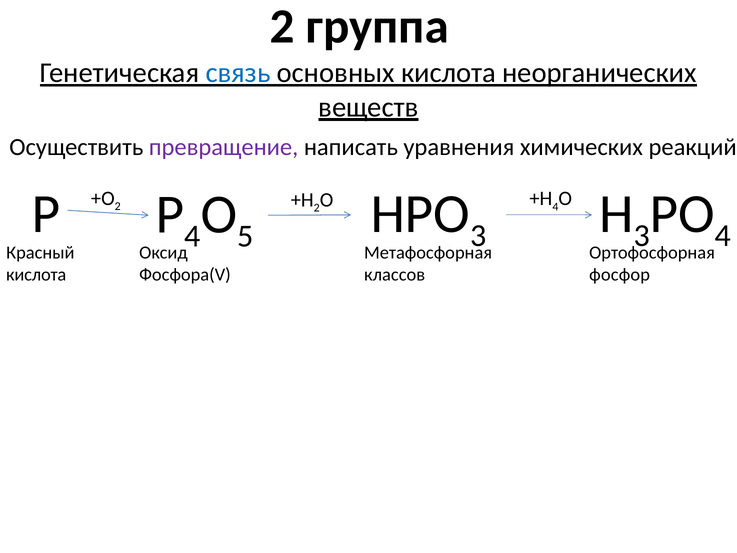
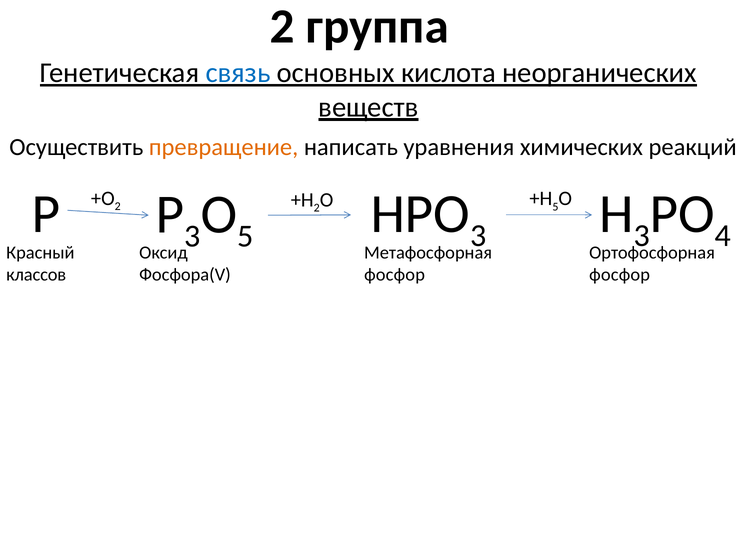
превращение colour: purple -> orange (224, 147)
4: 4 -> 5 (555, 207)
P 4: 4 -> 3 (193, 236)
кислота: кислота -> классов (36, 275)
классов: классов -> фосфор (395, 275)
